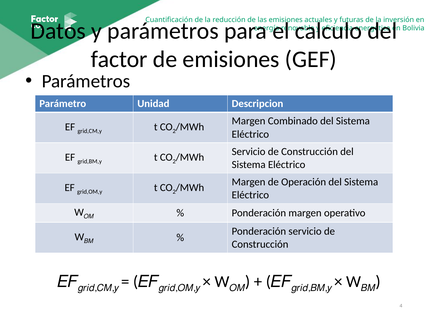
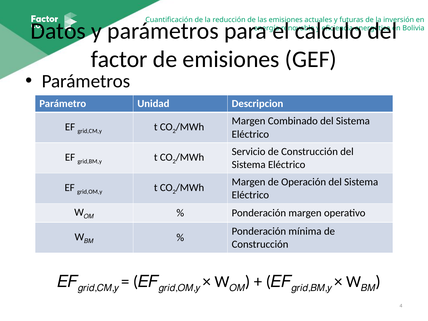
Ponderación servicio: servicio -> mínima (305, 231)
